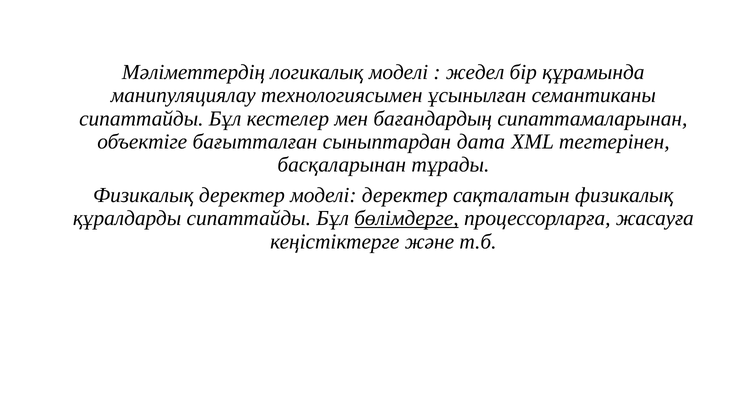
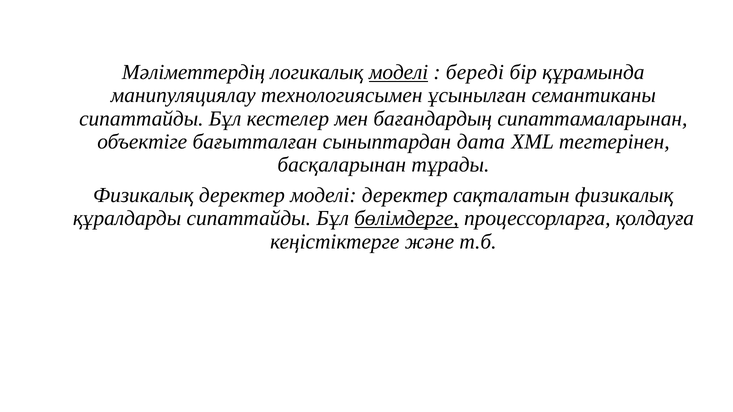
моделі underline: none -> present (399, 72)
жедел: жедел -> береді (475, 72)
жасауға: жасауға -> қолдауға (655, 219)
